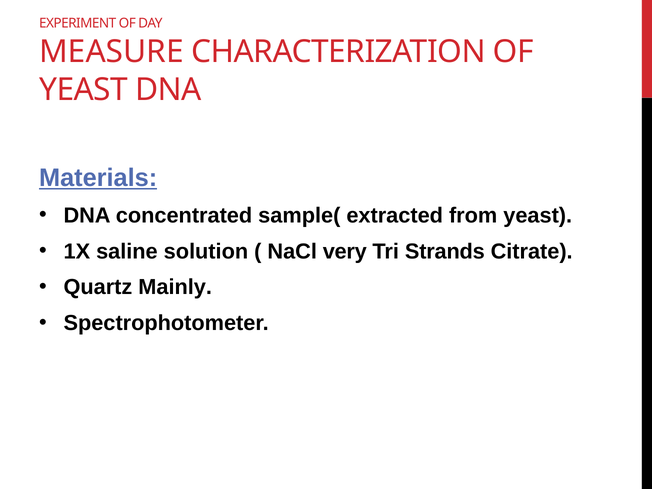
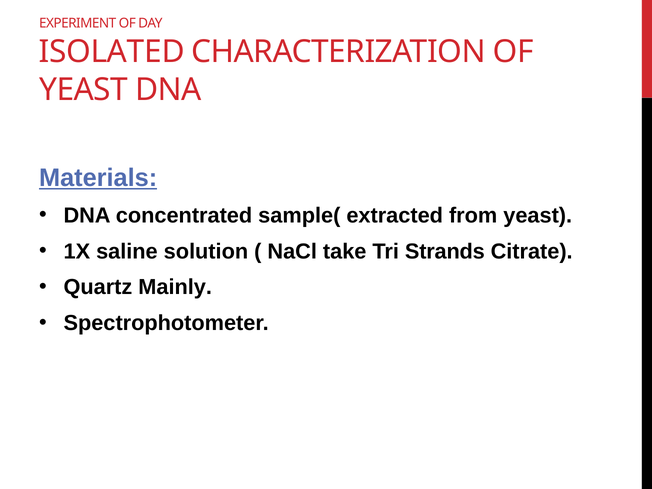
MEASURE: MEASURE -> ISOLATED (112, 52)
very: very -> take (345, 251)
